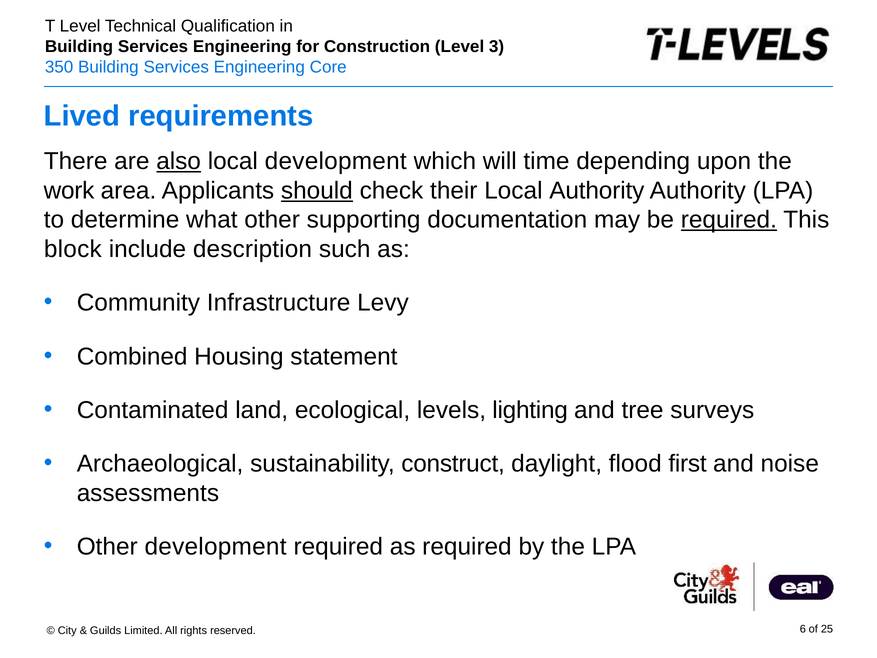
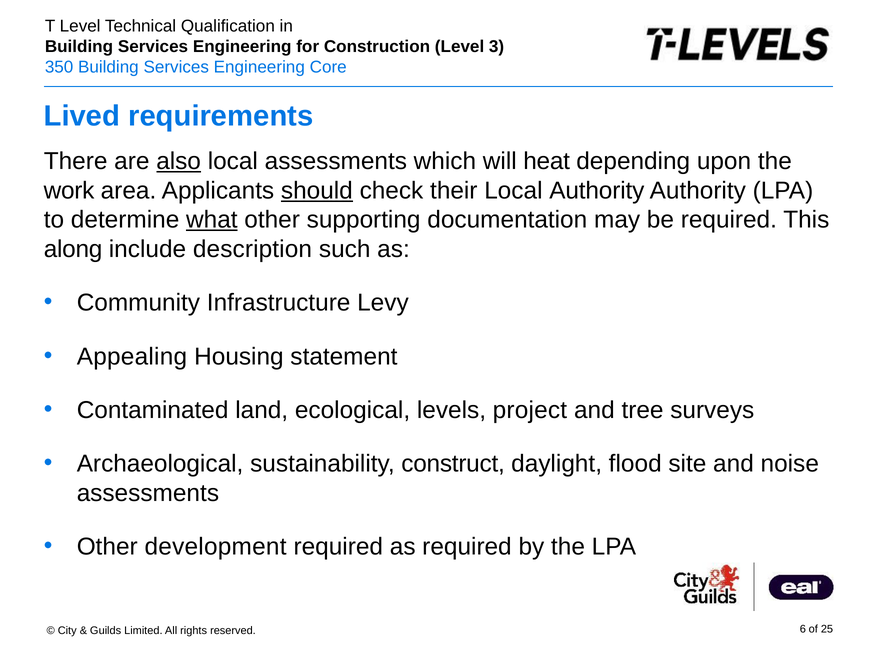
local development: development -> assessments (336, 161)
time: time -> heat (547, 161)
what underline: none -> present (212, 220)
required underline: present -> none (729, 220)
block: block -> along (73, 249)
Combined: Combined -> Appealing (132, 356)
lighting: lighting -> project (530, 410)
first: first -> site (687, 464)
